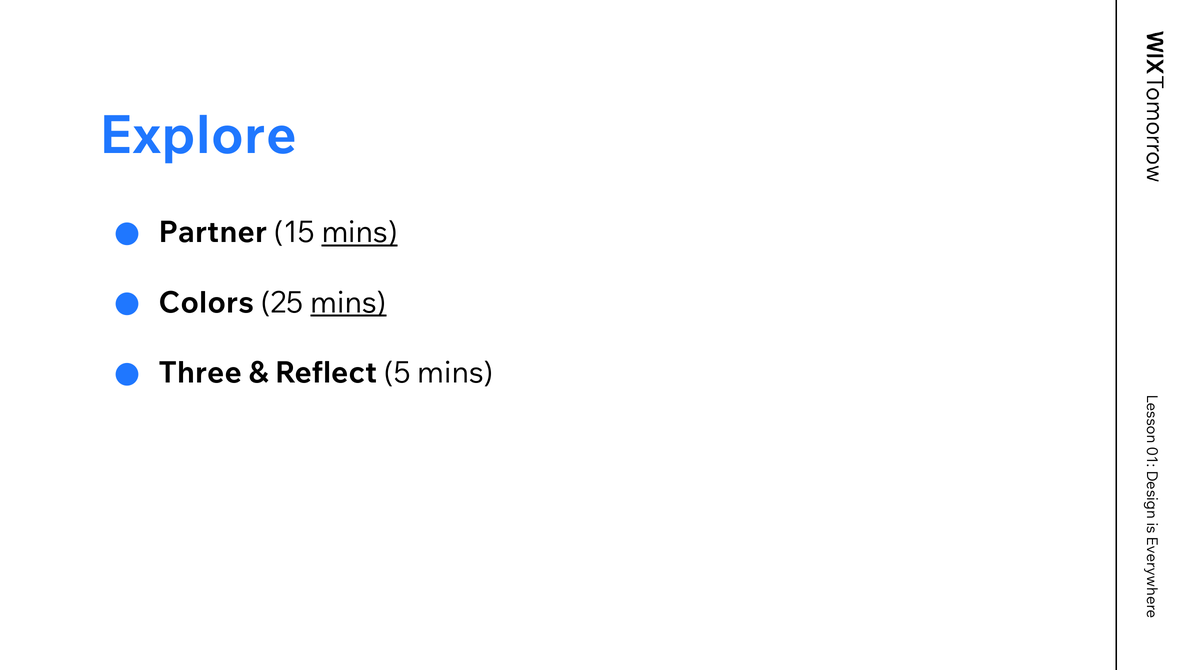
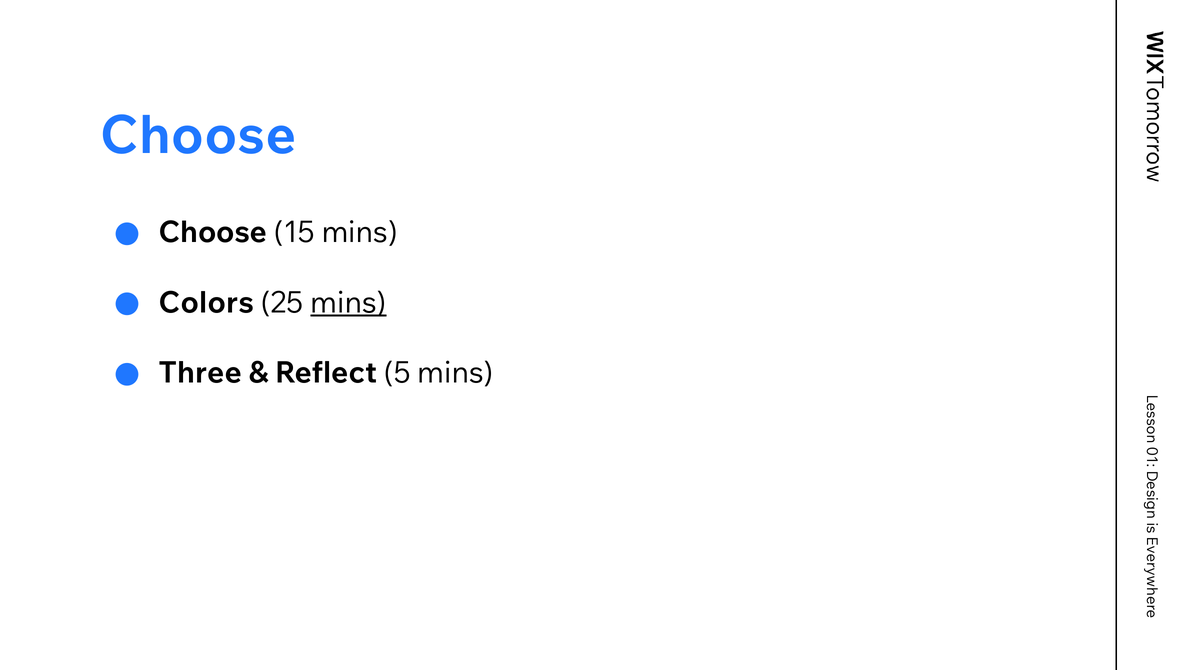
Explore: Explore -> Choose (198, 136)
Partner: Partner -> Choose (213, 233)
mins underline: present -> none (360, 233)
